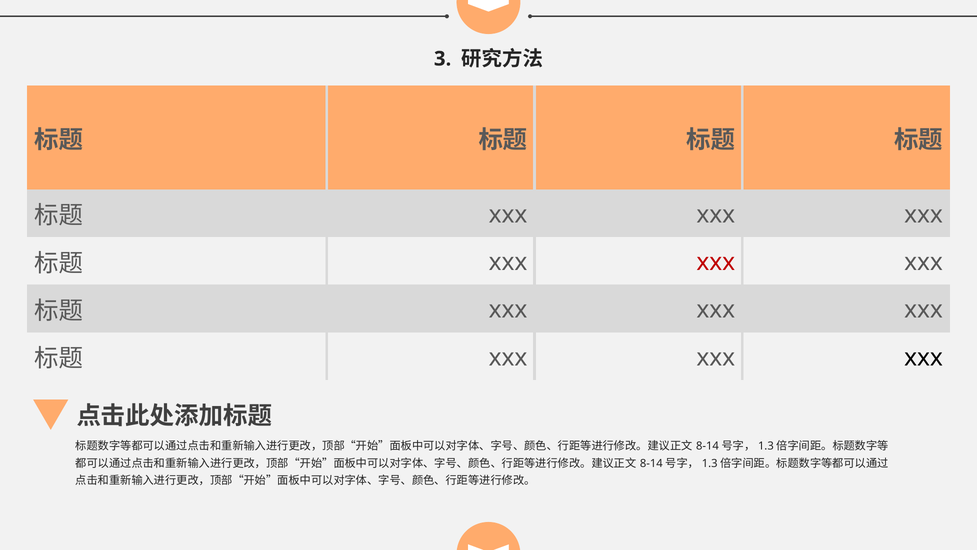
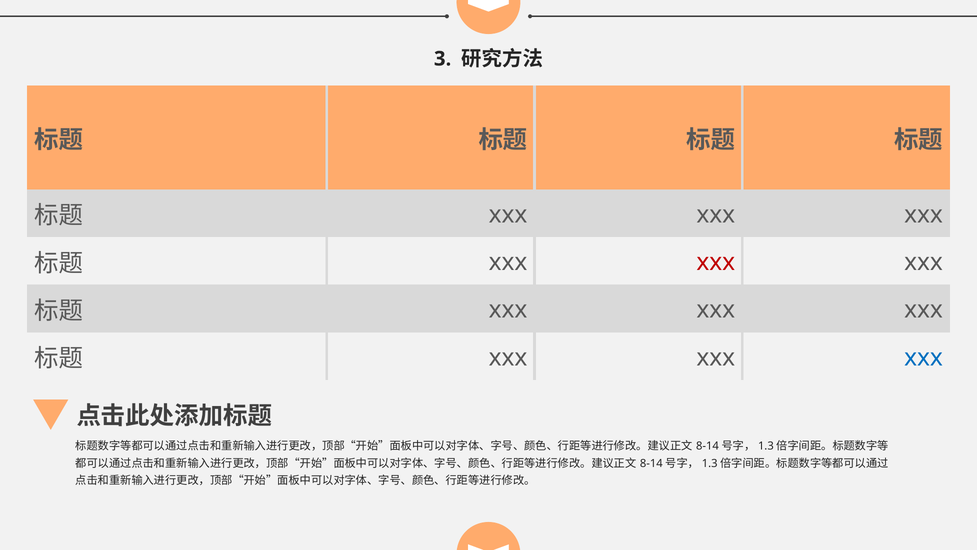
xxx colour: black -> blue (924, 357)
